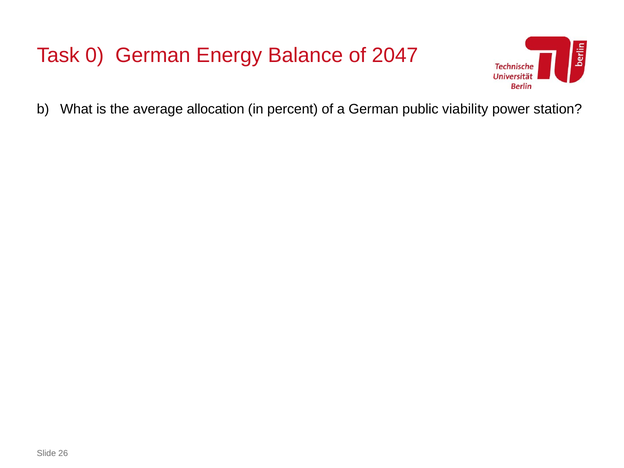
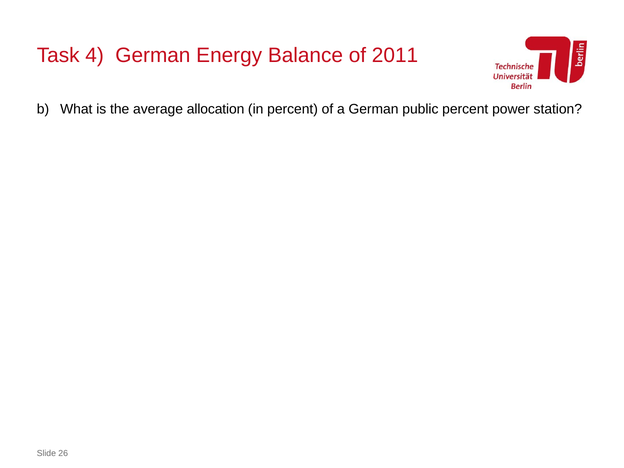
0: 0 -> 4 (95, 56)
2047: 2047 -> 2011 (395, 56)
public viability: viability -> percent (465, 109)
